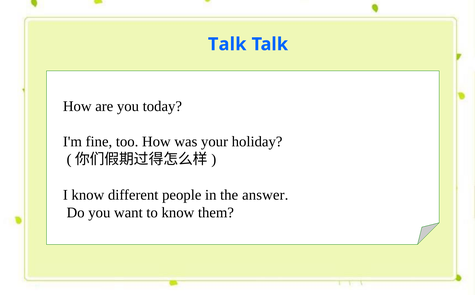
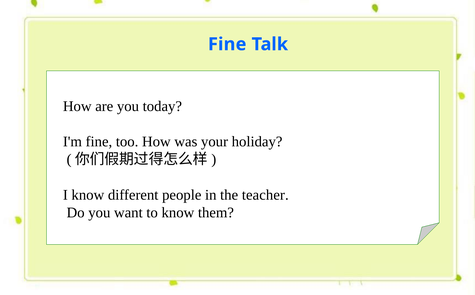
Talk: Talk -> Fine (227, 44)
answer: answer -> teacher (265, 194)
